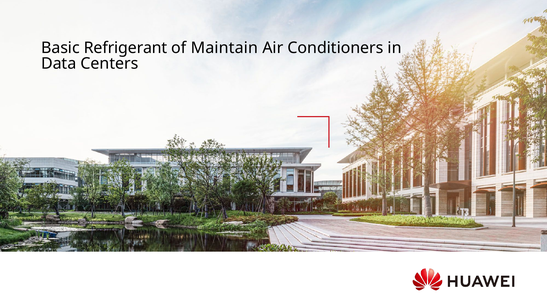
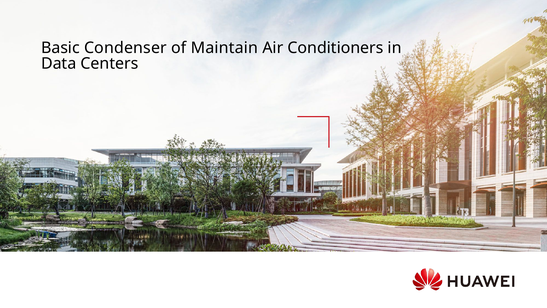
Refrigerant: Refrigerant -> Condenser (125, 48)
